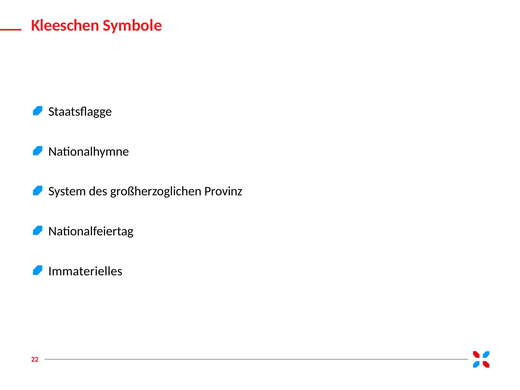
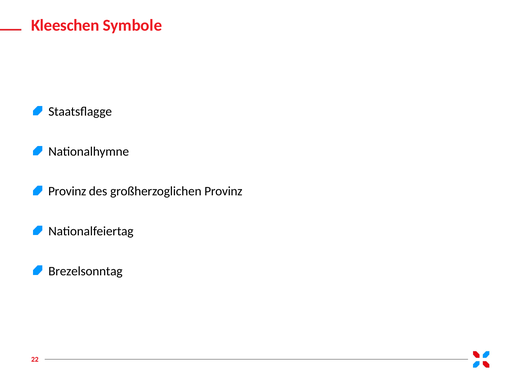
System: System -> Provinz (67, 191)
Immaterielles: Immaterielles -> Brezelsonntag (85, 271)
